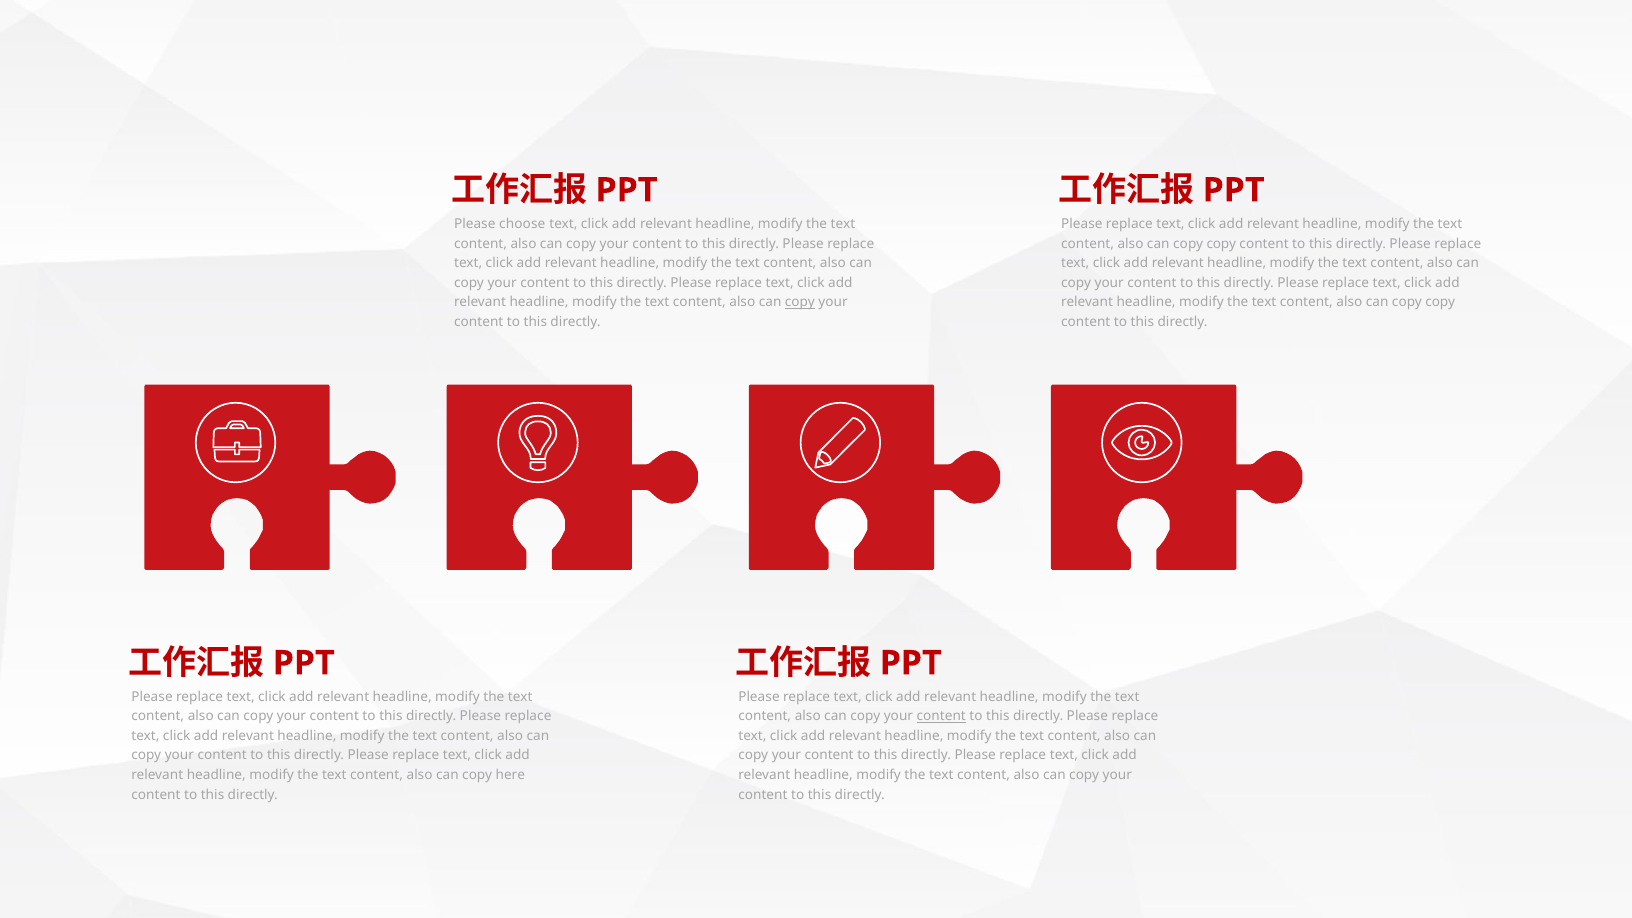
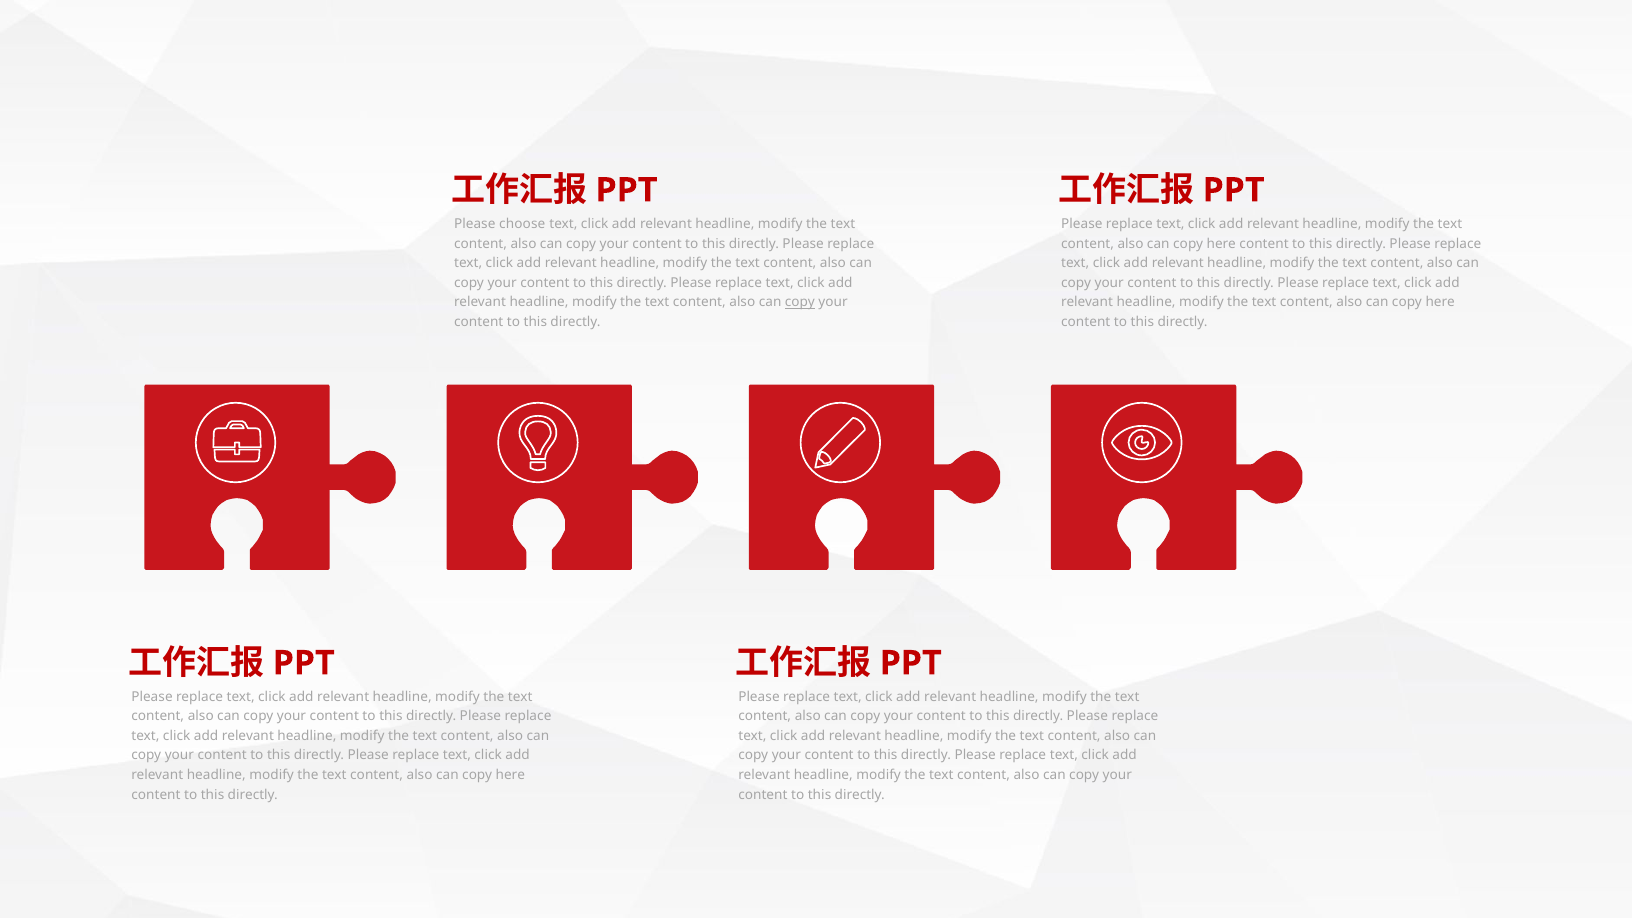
copy: copy -> here (1221, 244)
copy: copy -> here (1440, 302)
content underline: present -> none (941, 716)
